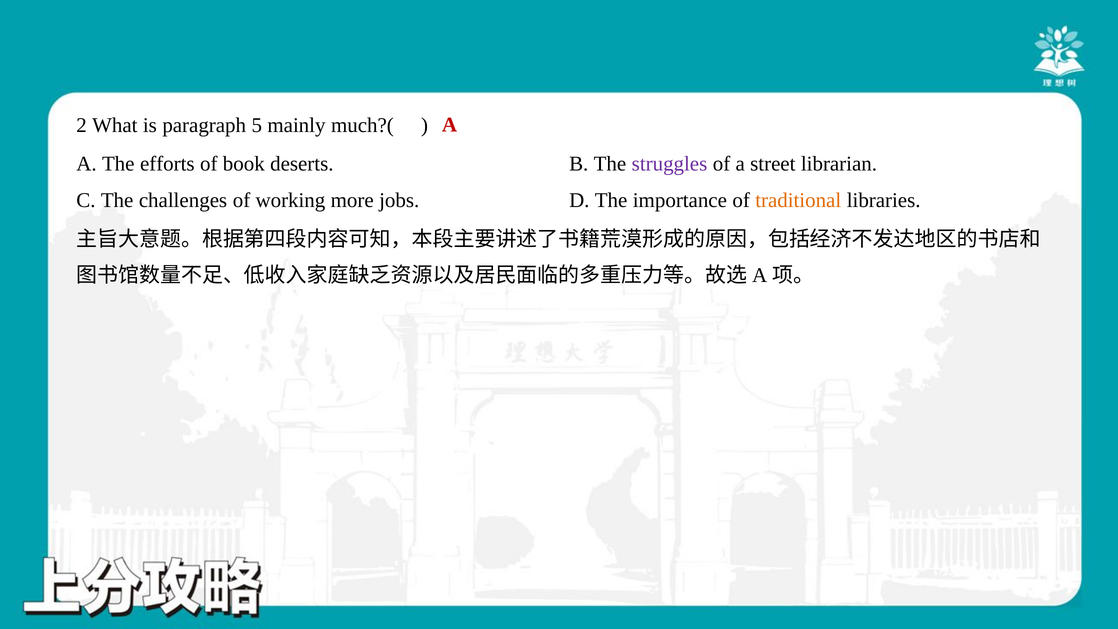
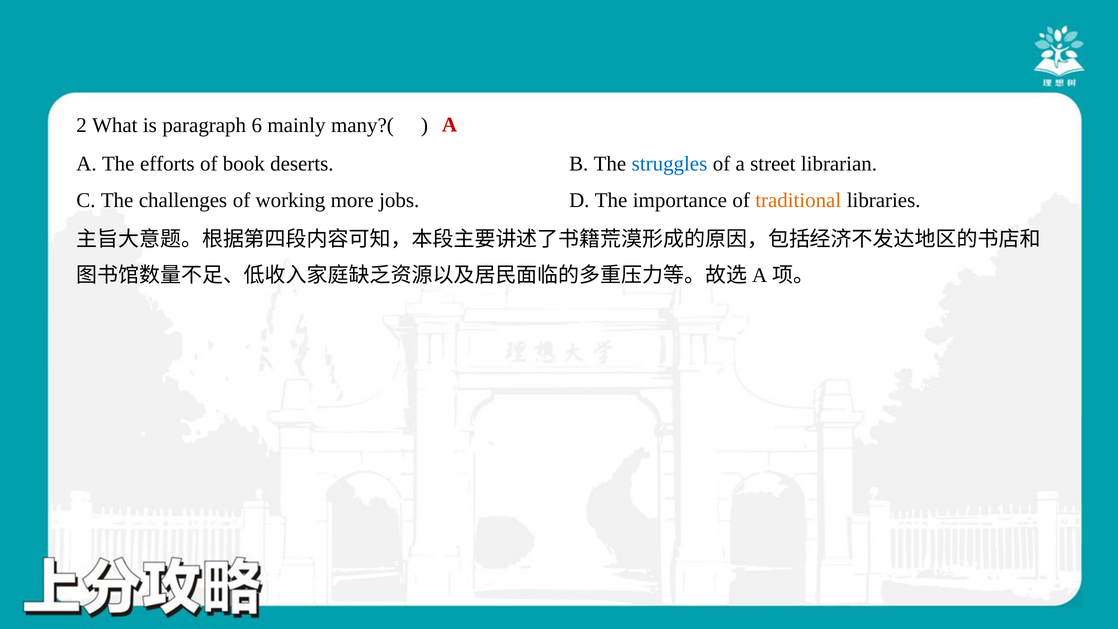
5: 5 -> 6 (257, 125)
much?(: much?( -> many?( (362, 125)
struggles colour: purple -> blue (670, 164)
